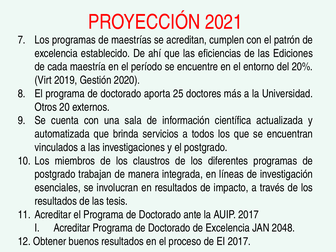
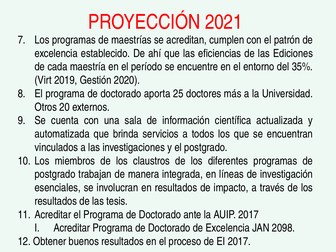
20%: 20% -> 35% (302, 67)
2048: 2048 -> 2098 (283, 228)
